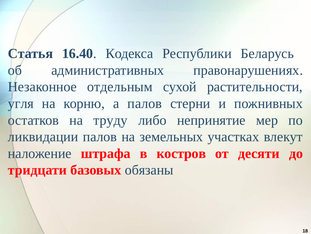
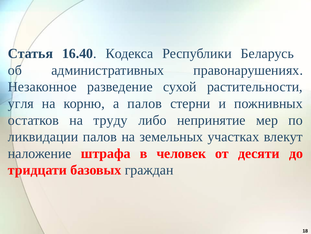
отдельным: отдельным -> разведение (120, 87)
костров: костров -> человек (181, 153)
обязаны: обязаны -> граждан (149, 170)
